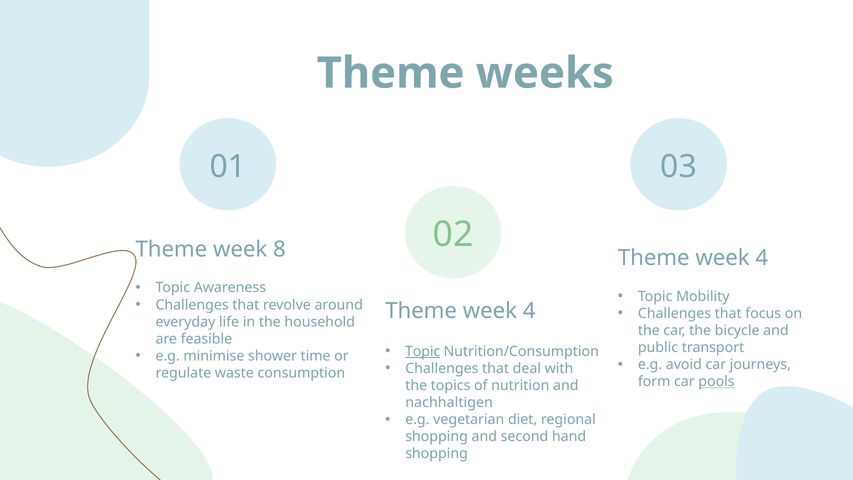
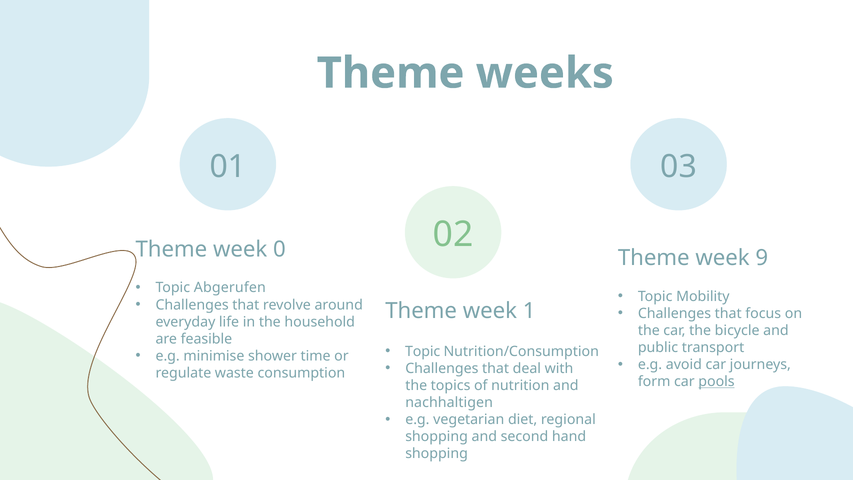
8: 8 -> 0 (279, 249)
4: 4 -> 9 (762, 258)
Awareness: Awareness -> Abgerufen (230, 288)
4: 4 -> 1 (529, 311)
Topic underline: present -> none (423, 351)
